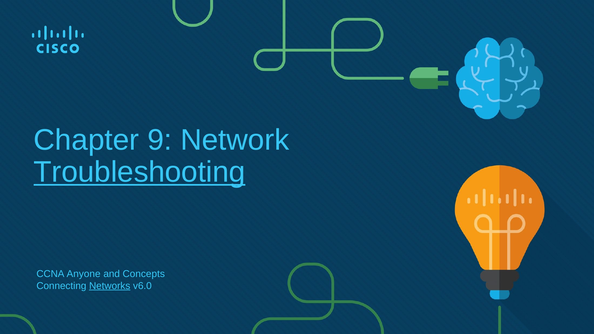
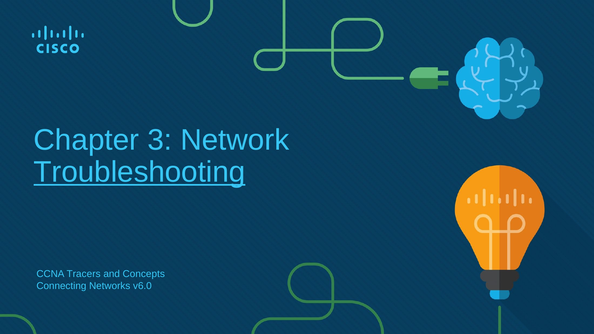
9: 9 -> 3 (160, 140)
Anyone: Anyone -> Tracers (84, 274)
Networks underline: present -> none (110, 286)
